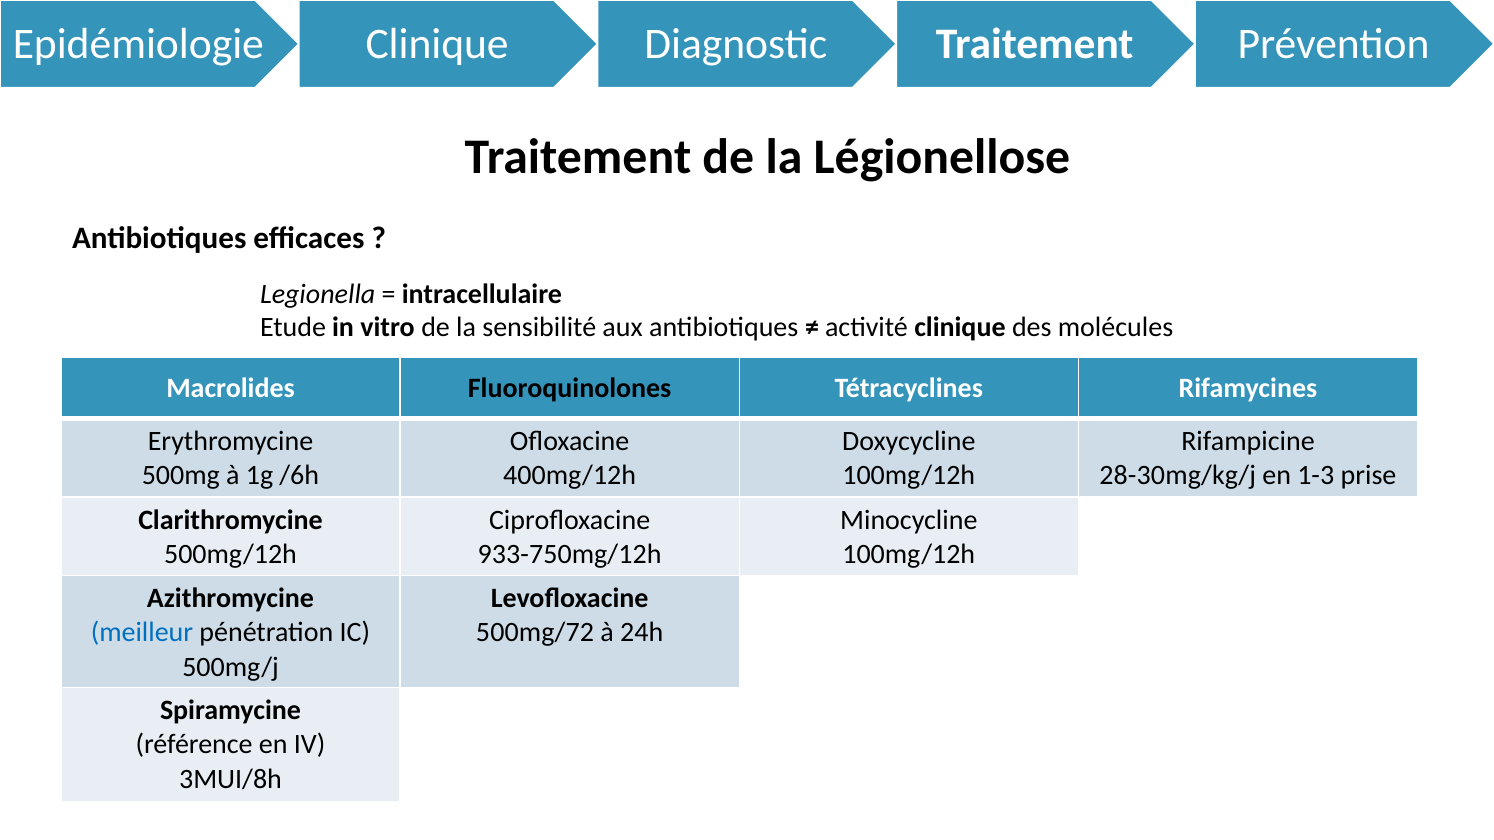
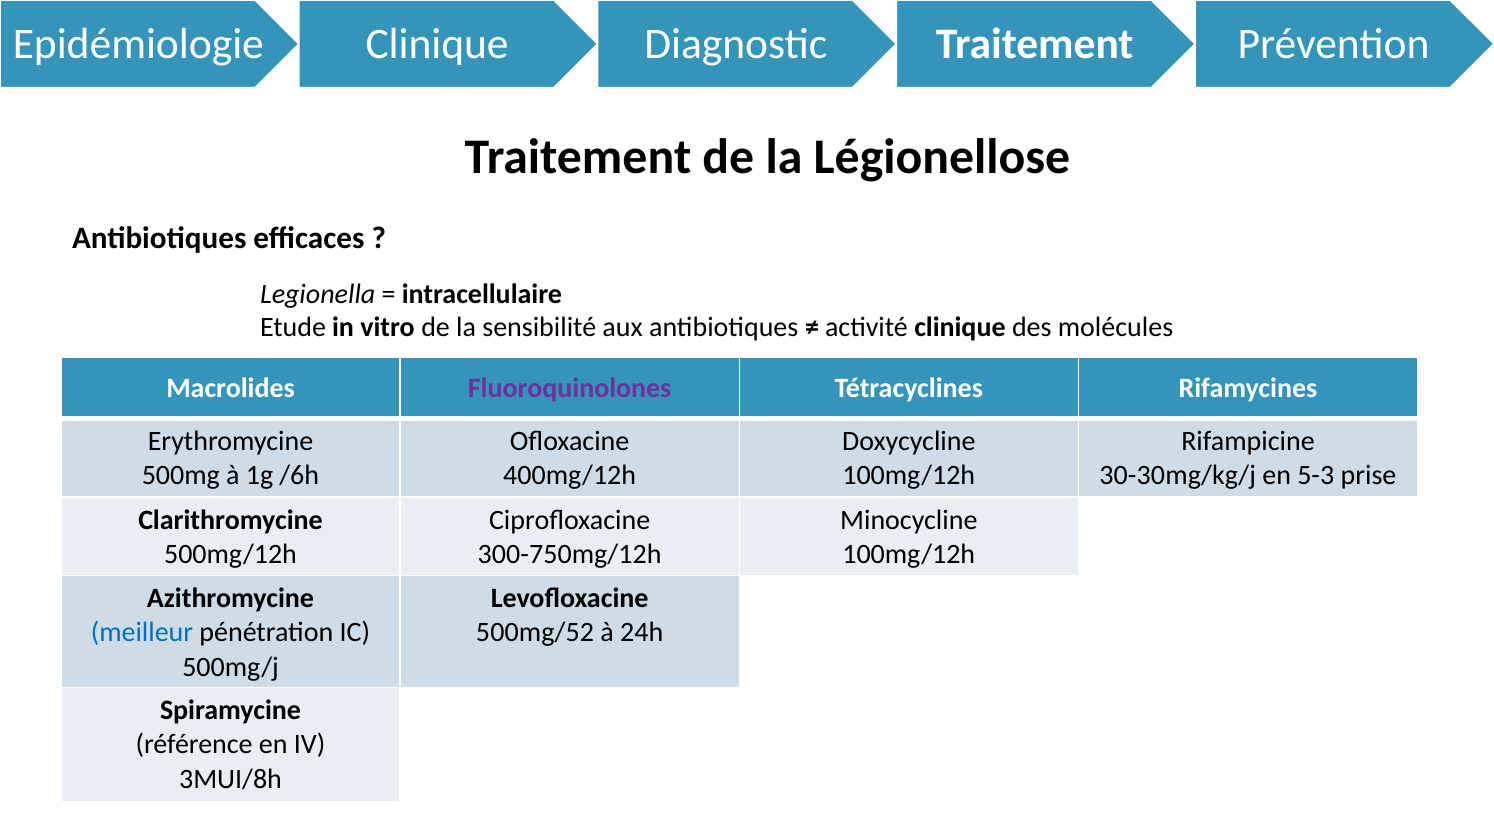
Fluoroquinolones colour: black -> purple (570, 389)
28-30mg/kg/j: 28-30mg/kg/j -> 30-30mg/kg/j (1178, 476)
1-3: 1-3 -> 5-3 (1316, 476)
933-750mg/12h: 933-750mg/12h -> 300-750mg/12h (570, 554)
500mg/72: 500mg/72 -> 500mg/52 (535, 633)
